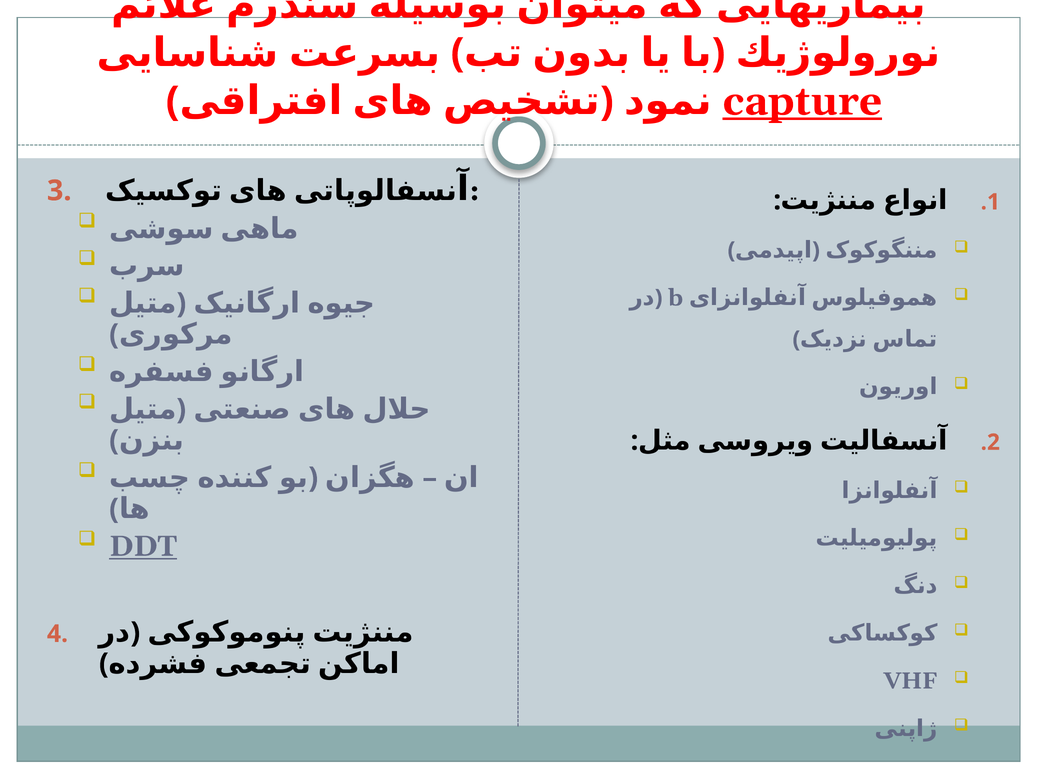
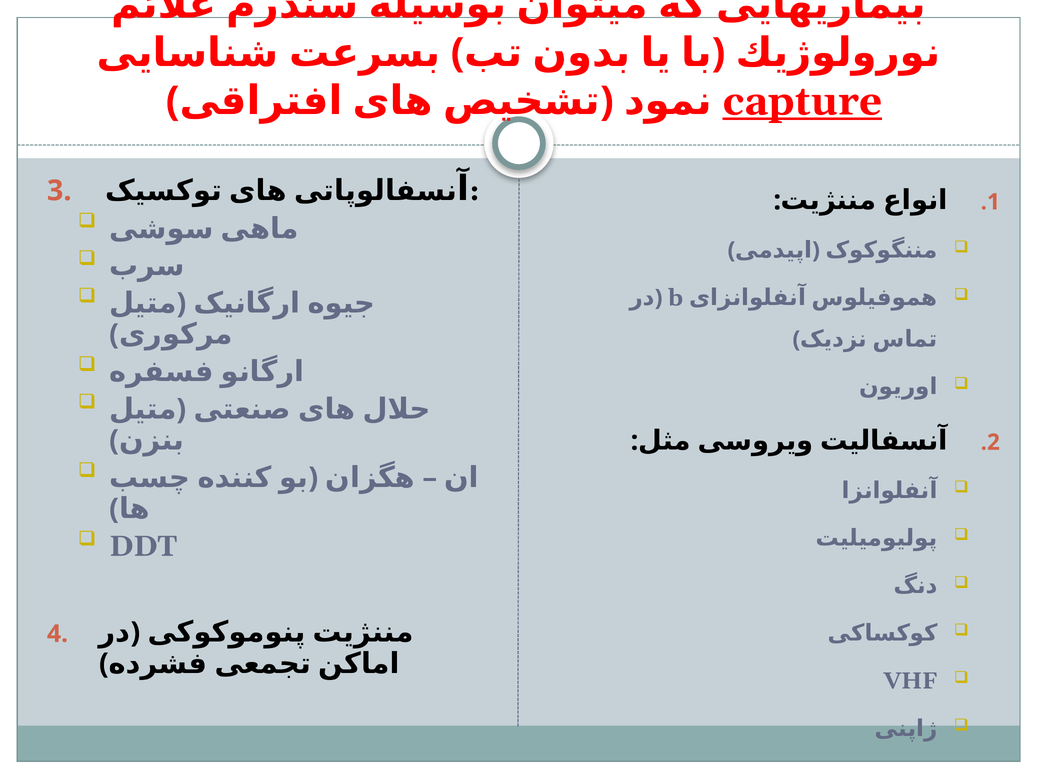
DDT underline: present -> none (143, 546)
